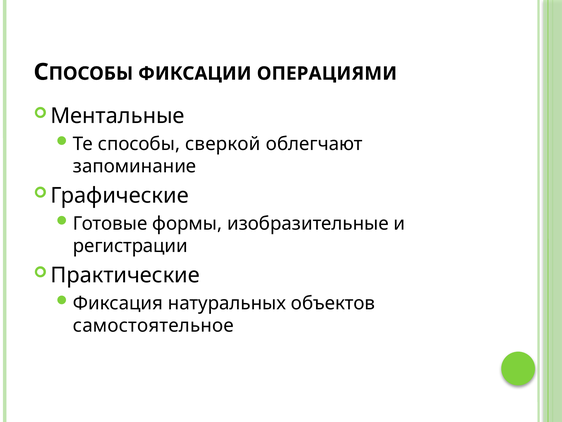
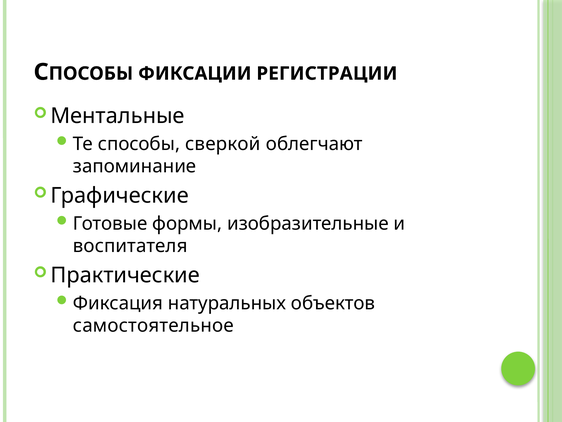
ОПЕРАЦИЯМИ: ОПЕРАЦИЯМИ -> РЕГИСТРАЦИИ (327, 73)
регистрации: регистрации -> воспитателя (130, 246)
